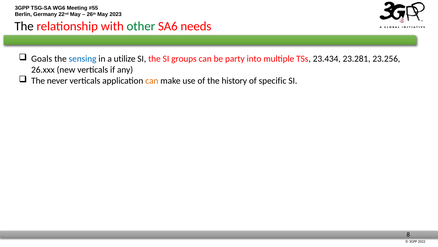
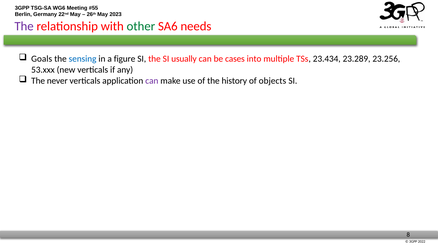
The colour: black -> purple (24, 26)
utilize: utilize -> figure (125, 59)
groups: groups -> usually (184, 59)
party: party -> cases (235, 59)
23.281: 23.281 -> 23.289 (357, 59)
26.xxx: 26.xxx -> 53.xxx (43, 70)
can colour: orange -> purple (152, 81)
specific: specific -> objects (272, 81)
